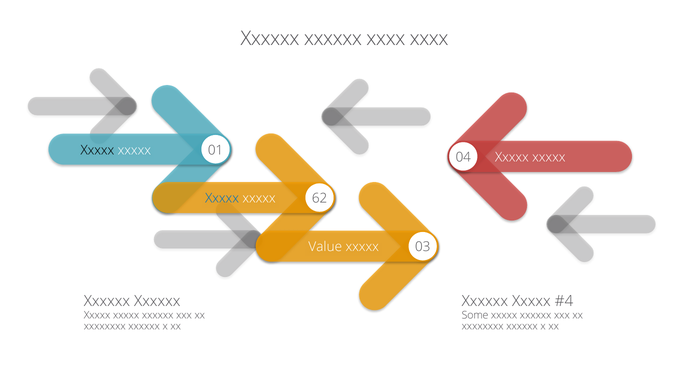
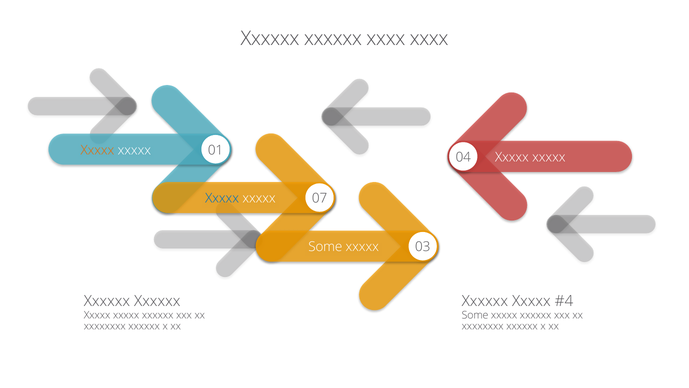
Xxxxx colour: black -> orange (97, 150)
62: 62 -> 07 (320, 198)
Value: Value -> Some (325, 247)
